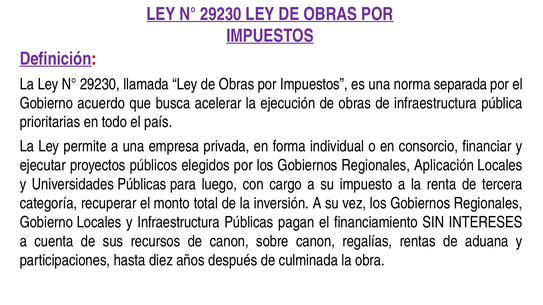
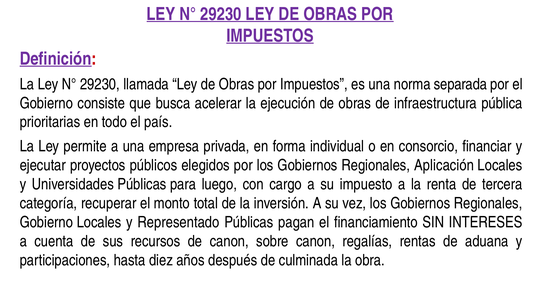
acuerdo: acuerdo -> consiste (101, 103)
y Infraestructura: Infraestructura -> Representado (179, 222)
